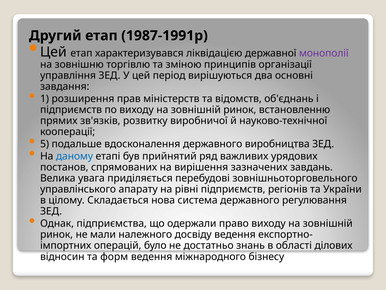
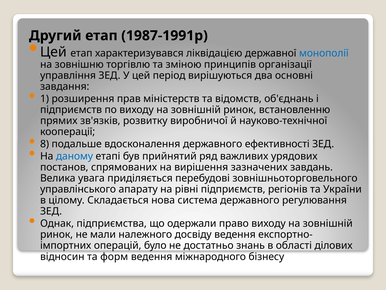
монополії colour: purple -> blue (324, 53)
5: 5 -> 8 (45, 144)
виробництва: виробництва -> ефективності (277, 144)
